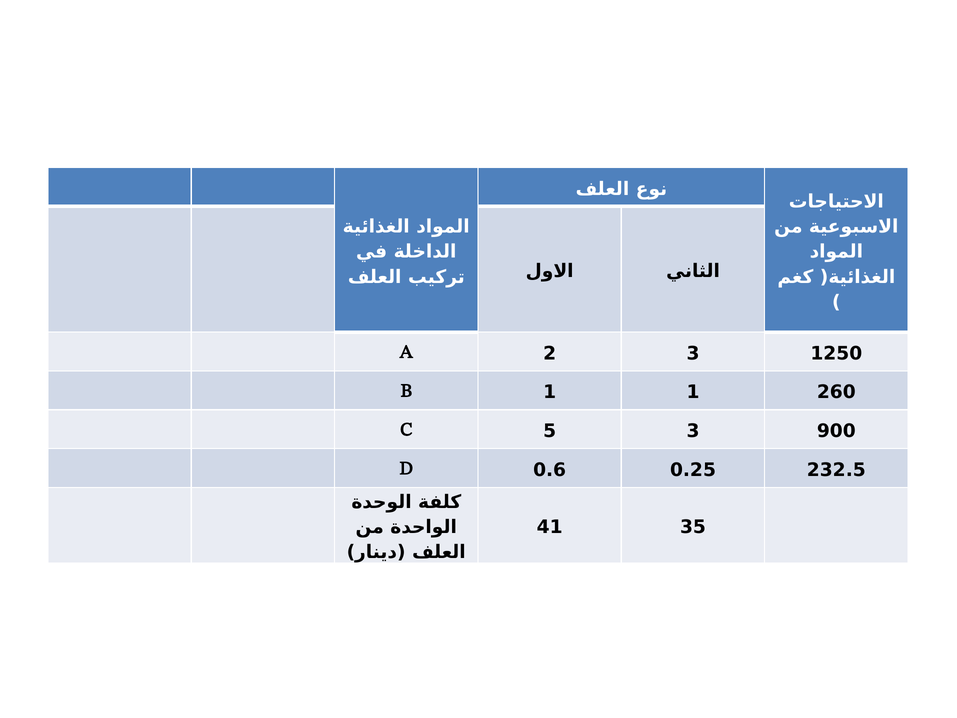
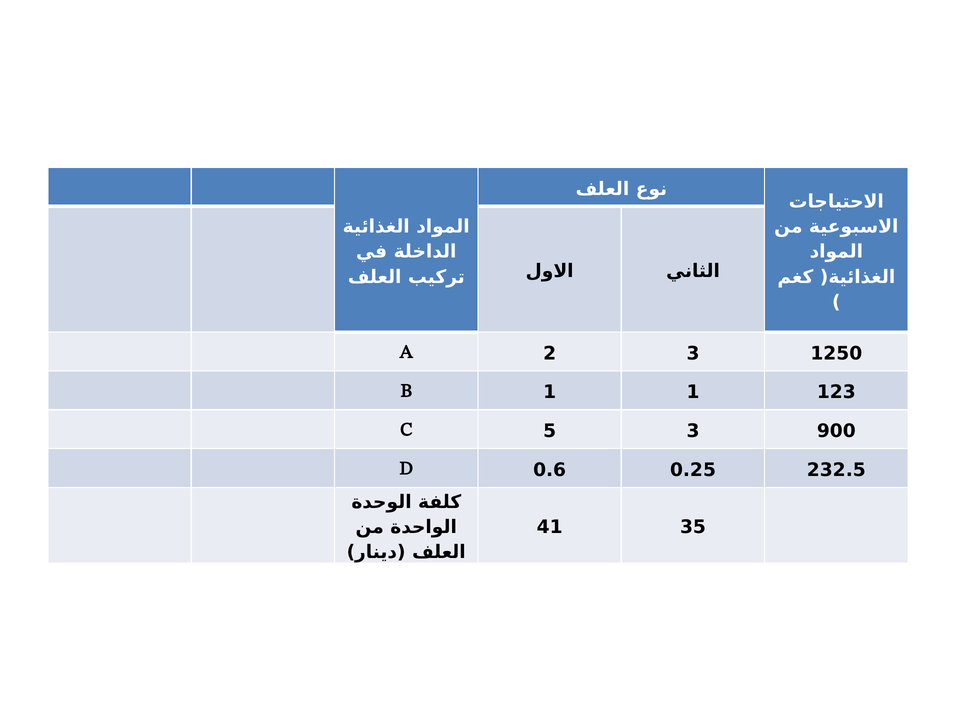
260: 260 -> 123 (836, 392)
